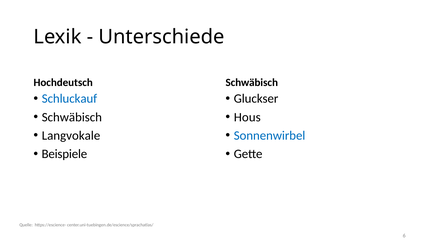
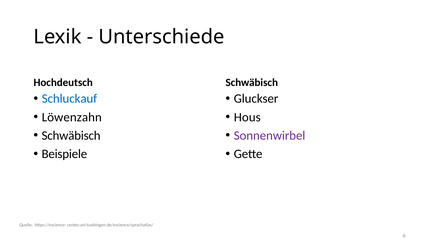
Schwäbisch: Schwäbisch -> Löwenzahn (72, 117)
Langvokale: Langvokale -> Schwäbisch (71, 136)
Sonnenwirbel colour: blue -> purple (270, 136)
